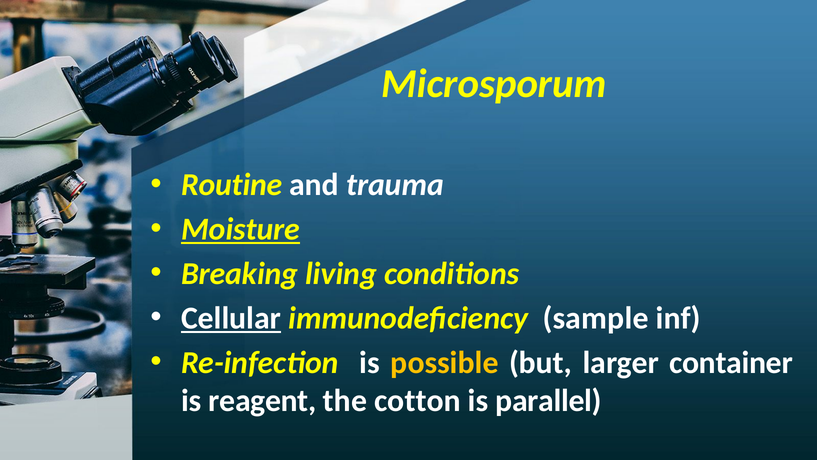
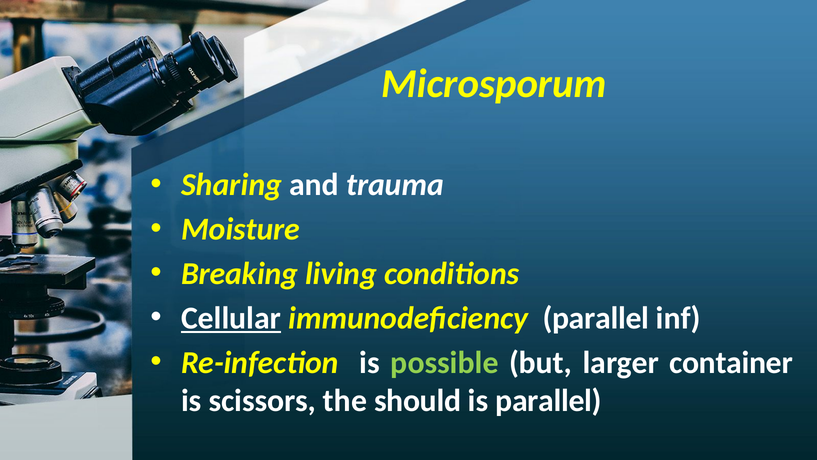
Routine: Routine -> Sharing (232, 185)
Moisture underline: present -> none (241, 229)
immunodeficiency sample: sample -> parallel (596, 318)
possible colour: yellow -> light green (445, 362)
reagent: reagent -> scissors (262, 400)
cotton: cotton -> should (418, 400)
